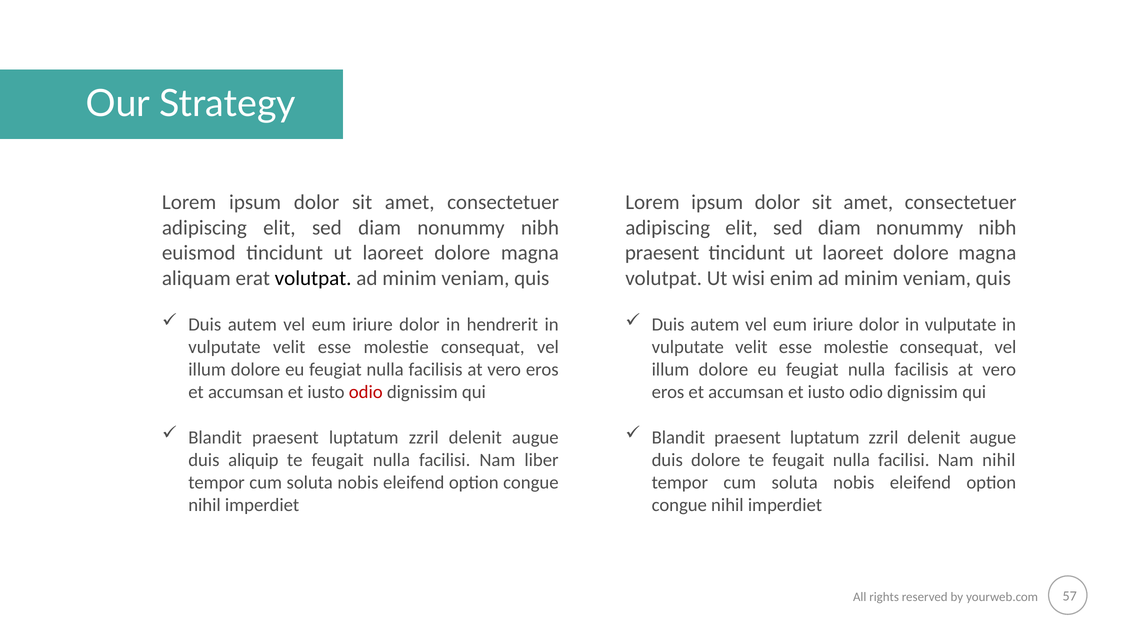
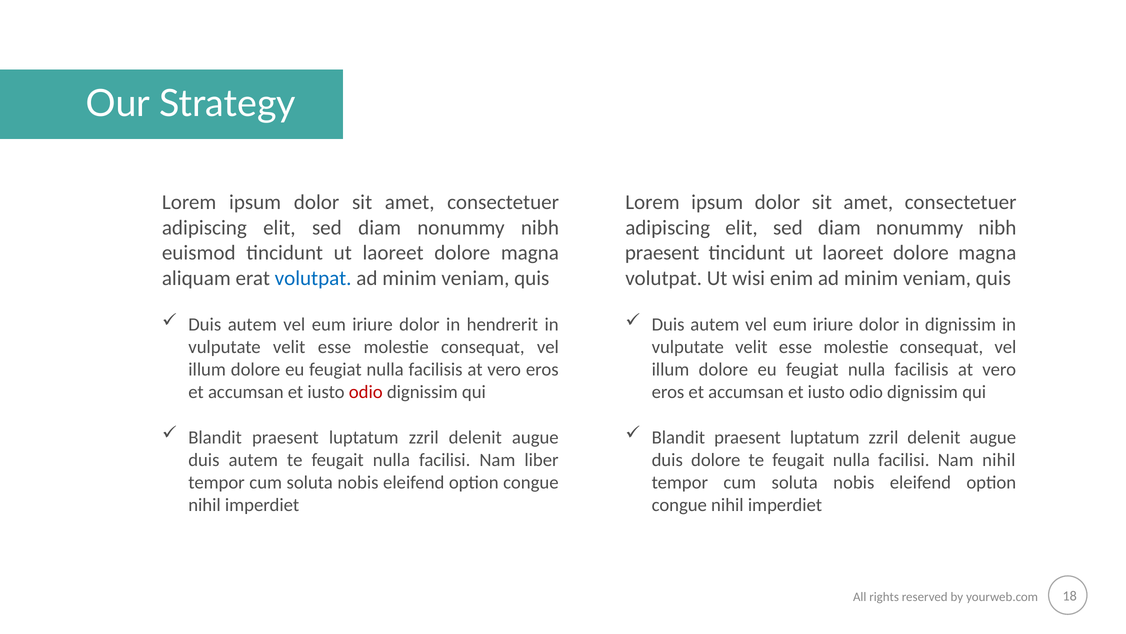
volutpat colour: black -> blue (313, 278)
dolor in vulputate: vulputate -> dignissim (961, 324)
aliquip: aliquip -> autem (253, 459)
57: 57 -> 18 (1070, 595)
